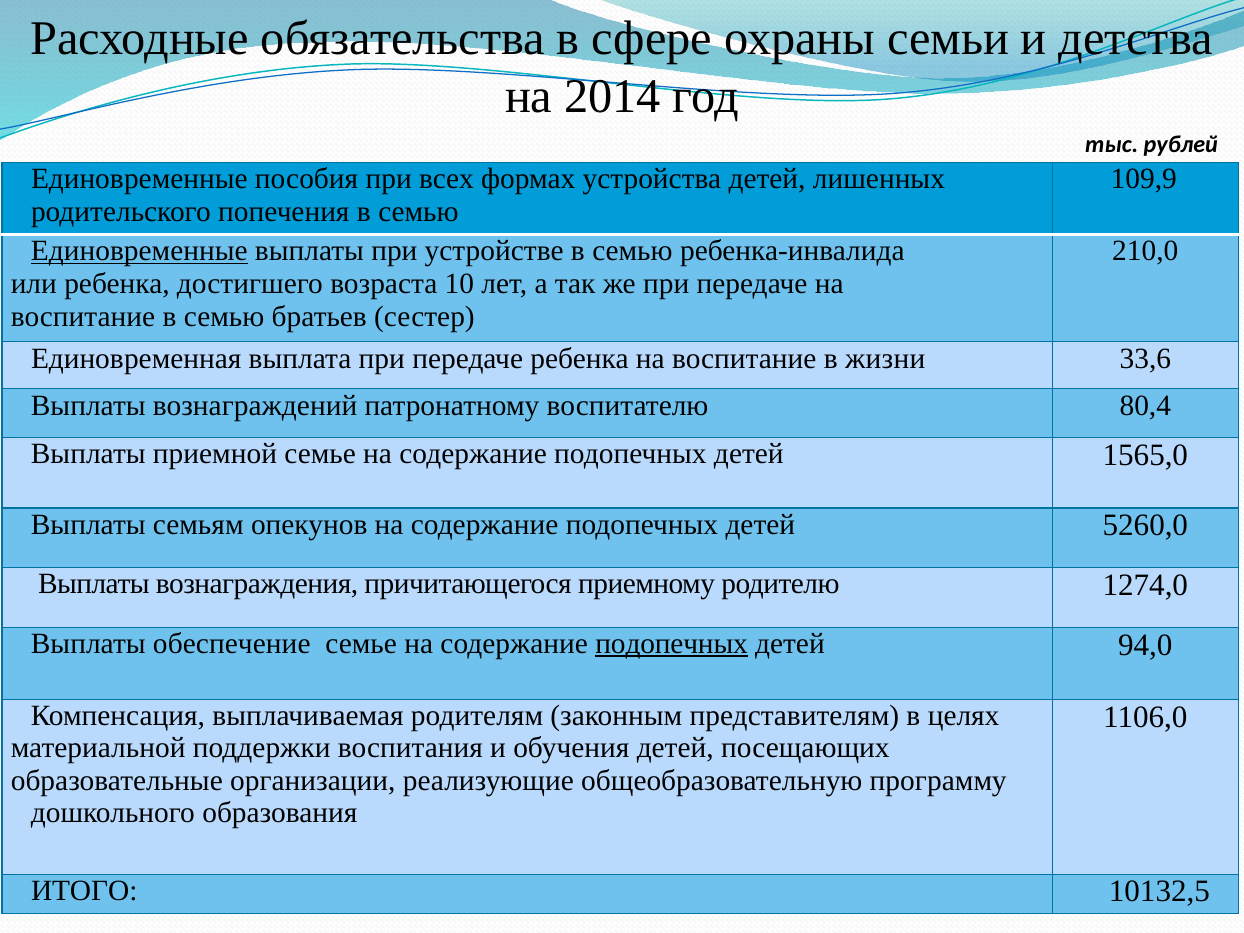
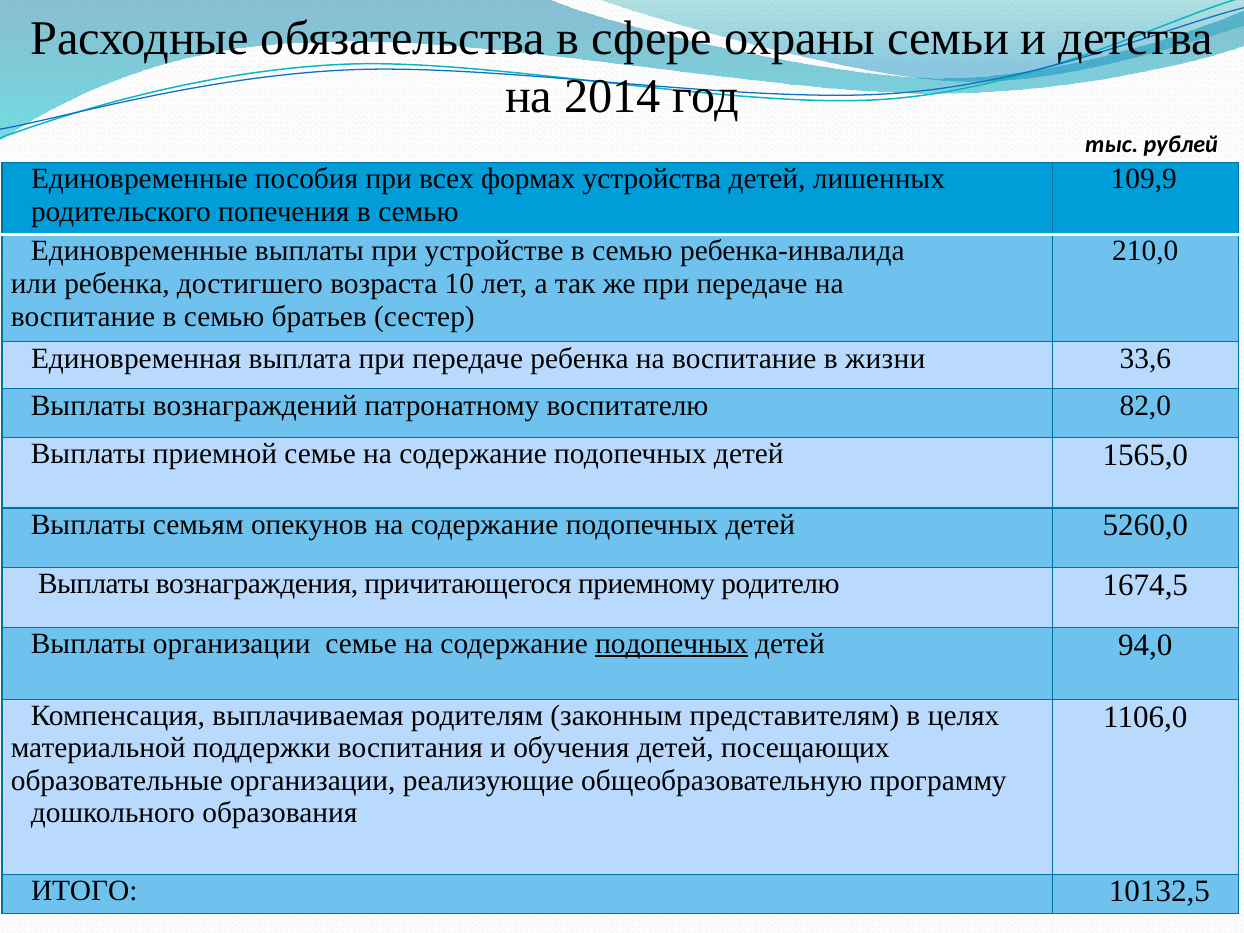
Единовременные underline: present -> none (139, 251)
80,4: 80,4 -> 82,0 (1145, 405)
1274,0: 1274,0 -> 1674,5 (1145, 585)
Выплаты обеспечение: обеспечение -> организации (232, 644)
